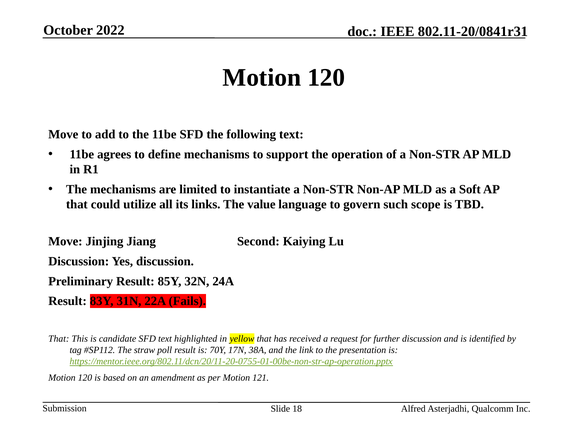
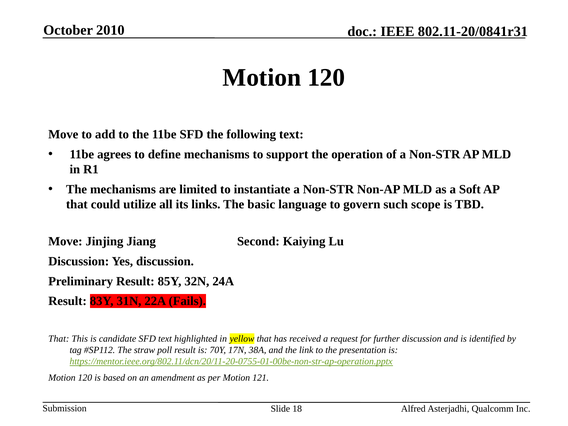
2022: 2022 -> 2010 (110, 30)
value: value -> basic (261, 204)
